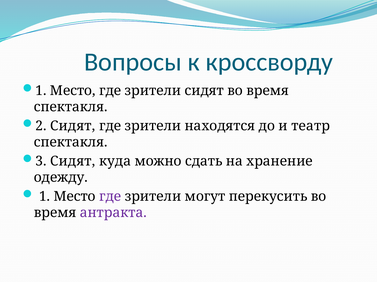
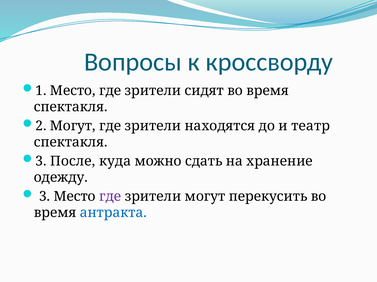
2 Сидят: Сидят -> Могут (73, 126)
3 Сидят: Сидят -> После (73, 162)
1: 1 -> 3 (45, 197)
антракта colour: purple -> blue (113, 213)
